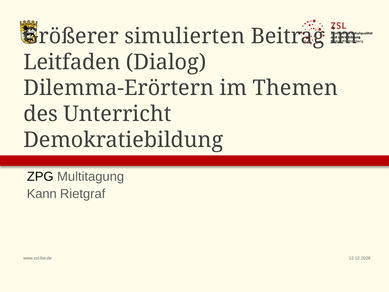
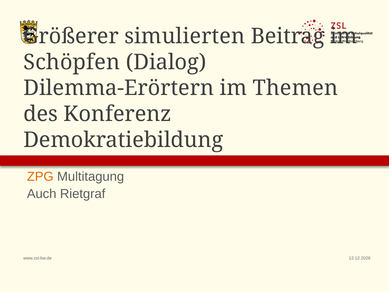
Leitfaden: Leitfaden -> Schöpfen (72, 62)
Unterricht: Unterricht -> Konferenz (117, 114)
ZPG colour: black -> orange (40, 177)
Kann: Kann -> Auch (42, 194)
